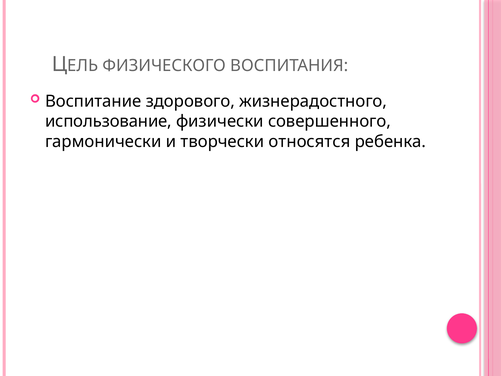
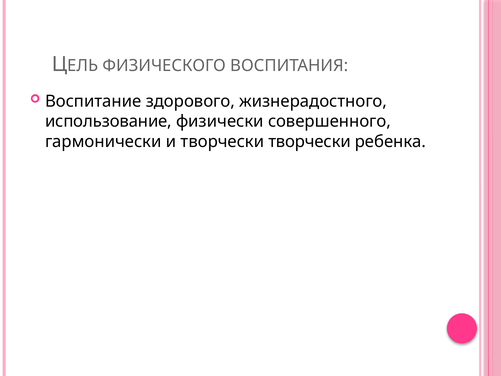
творчески относятся: относятся -> творчески (310, 141)
